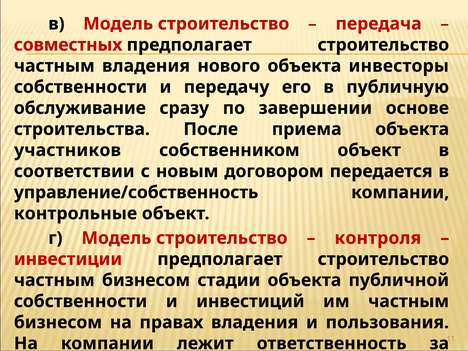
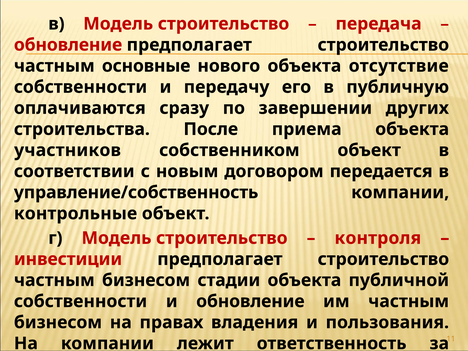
совместных: совместных -> обновление (68, 45)
частным владения: владения -> основные (146, 66)
инвесторы: инвесторы -> отсутствие (399, 66)
обслуживание: обслуживание -> оплачиваются (80, 108)
основе: основе -> других (417, 108)
и инвестиций: инвестиций -> обновление (250, 301)
